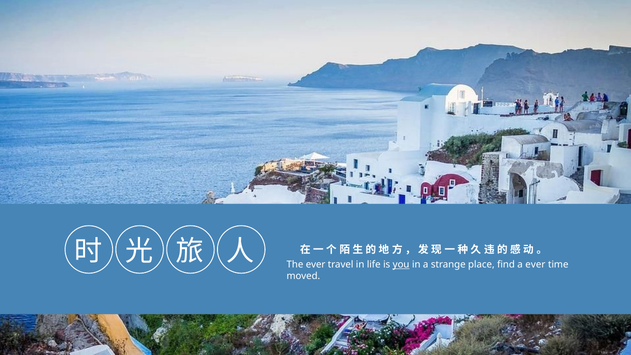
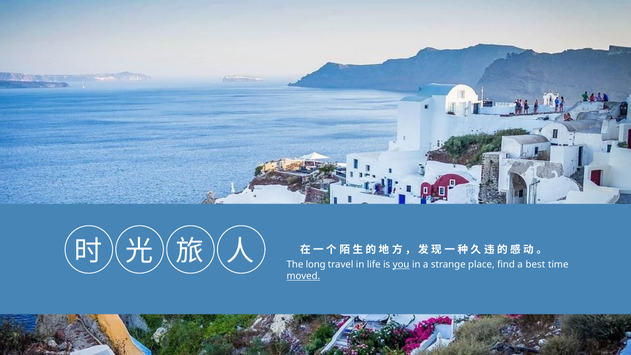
The ever: ever -> long (316, 265)
a ever: ever -> best (535, 265)
moved underline: none -> present (303, 276)
